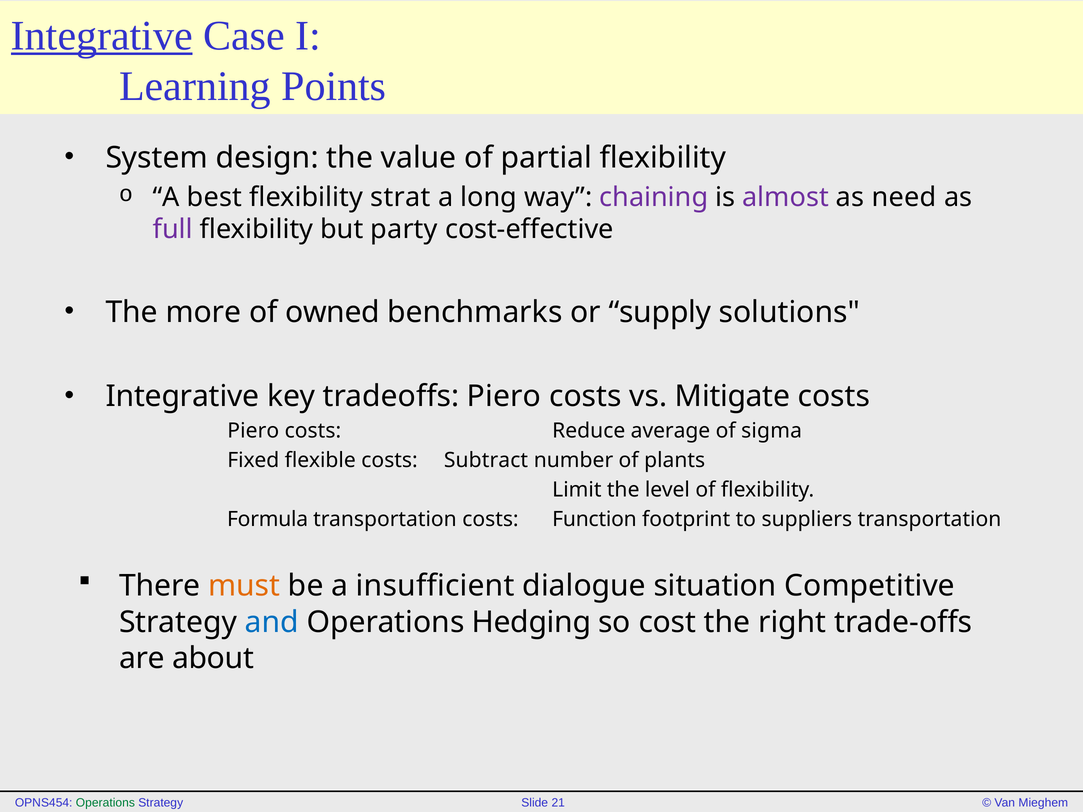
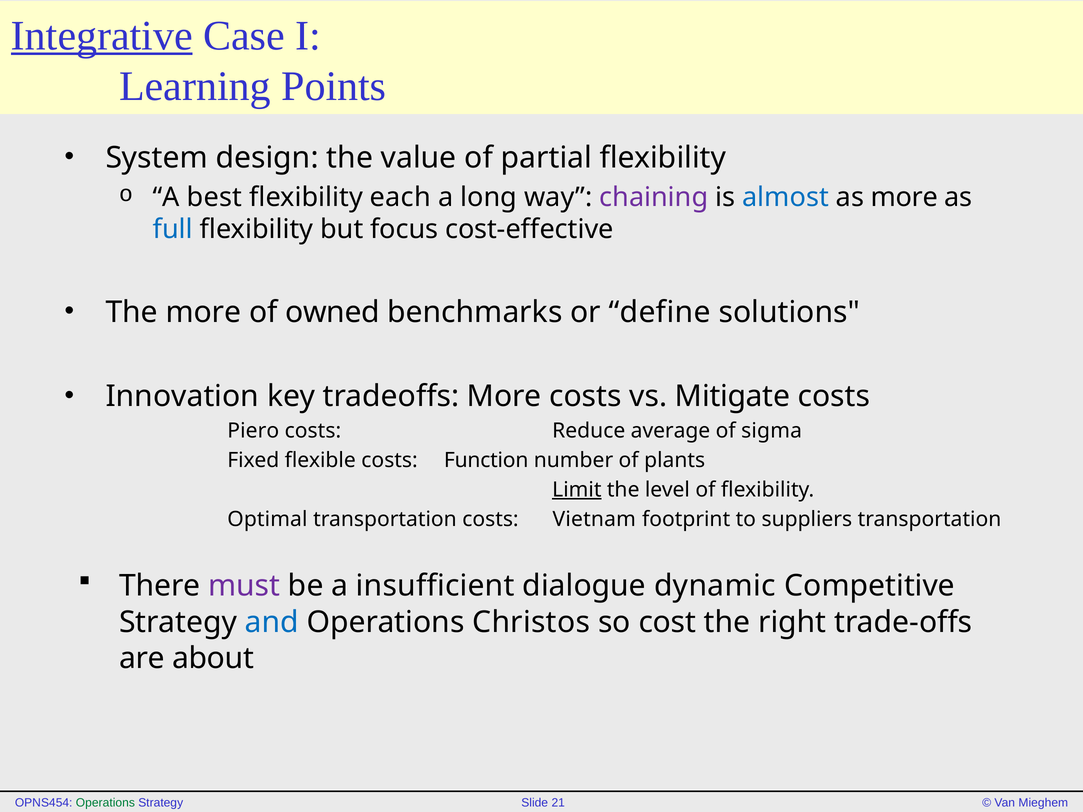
strat: strat -> each (400, 197)
almost colour: purple -> blue (786, 197)
as need: need -> more (904, 197)
full colour: purple -> blue (173, 230)
party: party -> focus (404, 230)
supply: supply -> define (660, 312)
Integrative: Integrative -> Innovation (182, 397)
tradeoffs Piero: Piero -> More (504, 397)
Subtract: Subtract -> Function (486, 460)
Limit underline: none -> present (577, 490)
Formula: Formula -> Optimal (267, 519)
Function: Function -> Vietnam (594, 519)
must colour: orange -> purple (244, 586)
situation: situation -> dynamic (715, 586)
Hedging: Hedging -> Christos (531, 622)
